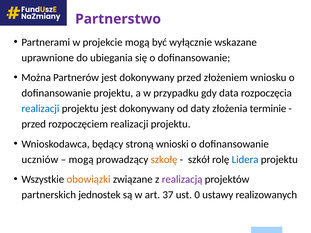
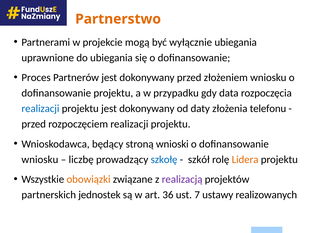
Partnerstwo colour: purple -> orange (118, 19)
wyłącznie wskazane: wskazane -> ubiegania (236, 42)
Można: Można -> Proces (36, 78)
terminie: terminie -> telefonu (268, 109)
uczniów: uczniów -> wniosku (40, 160)
mogą: mogą -> liczbę (81, 160)
szkołę colour: orange -> blue (164, 160)
Lidera colour: blue -> orange (245, 160)
37: 37 -> 36 (168, 195)
0: 0 -> 7 (197, 195)
